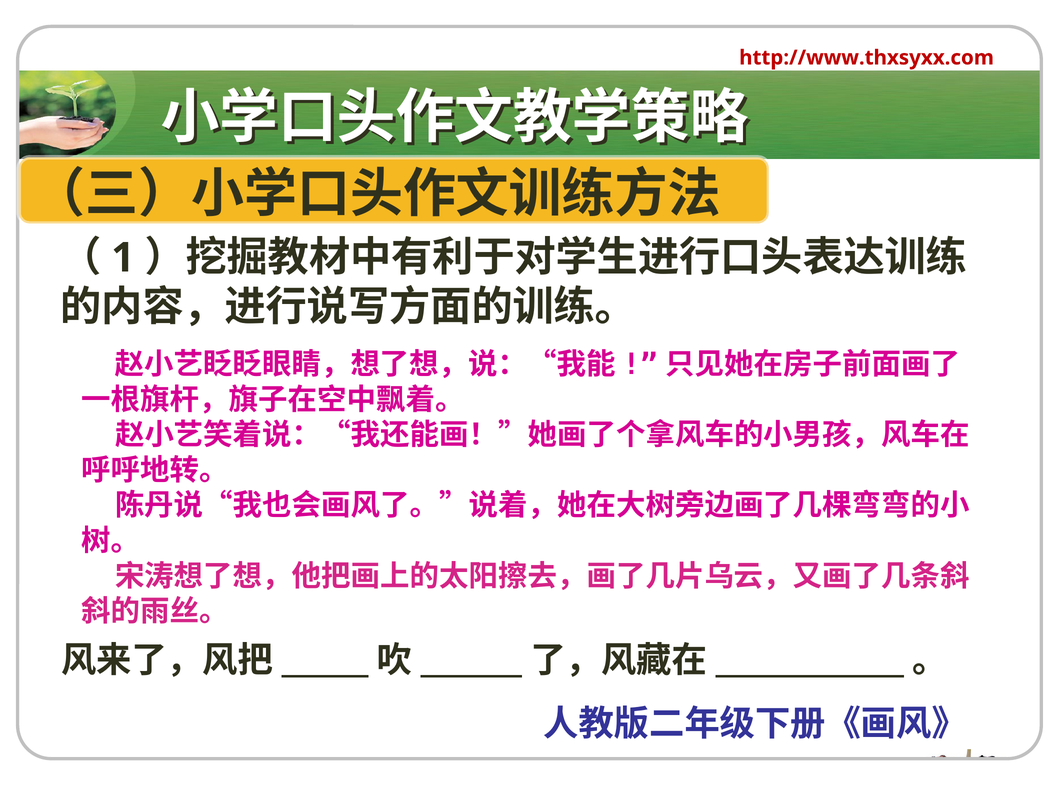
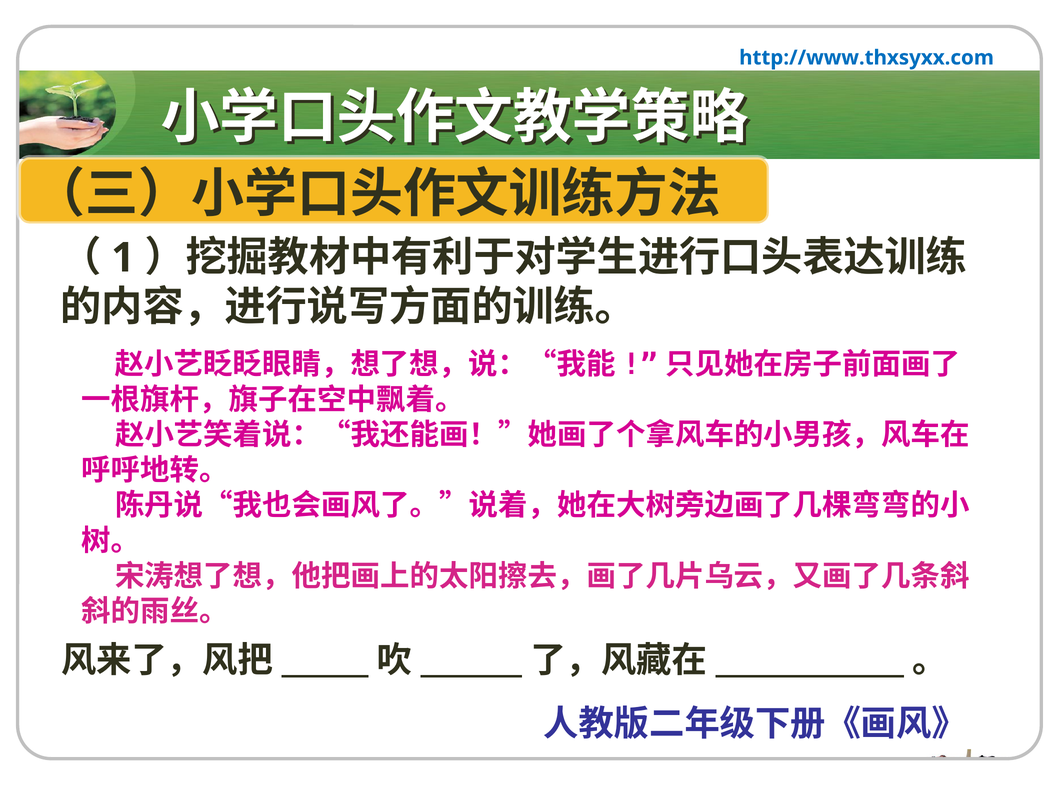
http://www.thxsyxx.com colour: red -> blue (867, 58)
